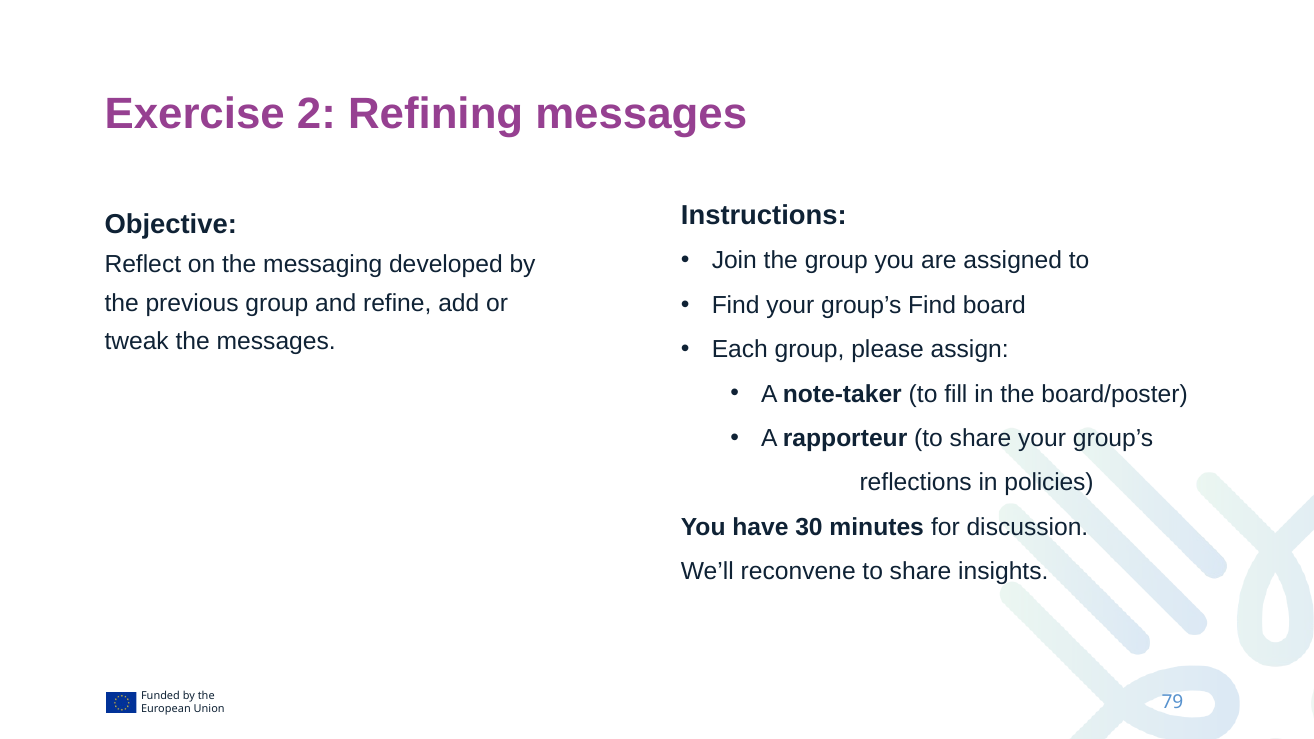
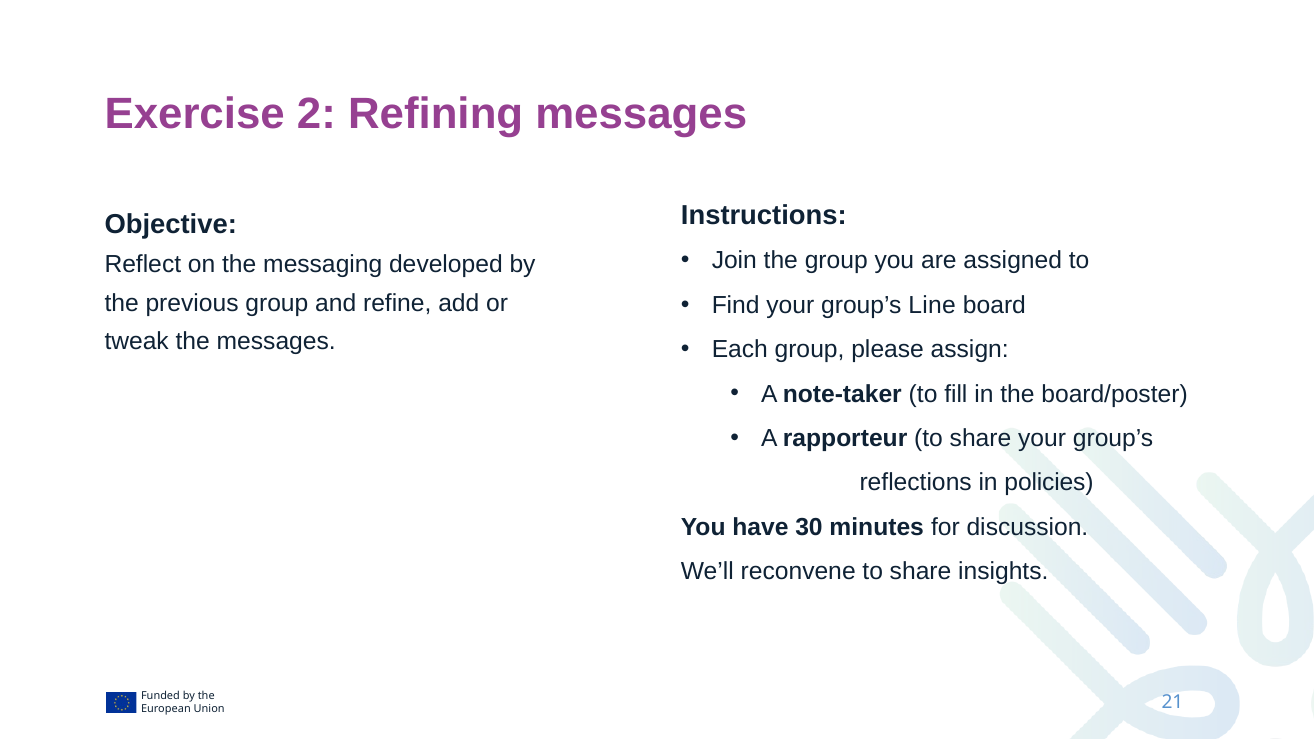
group’s Find: Find -> Line (932, 305)
79: 79 -> 21 (1173, 702)
